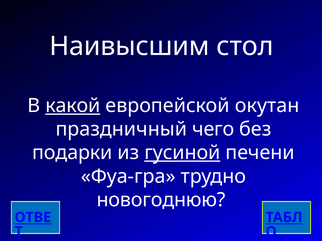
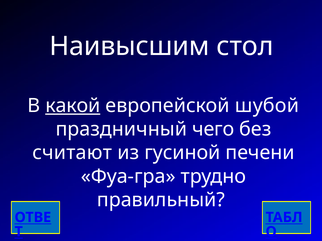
окутан: окутан -> шубой (267, 106)
подарки: подарки -> считают (72, 153)
гусиной underline: present -> none (182, 153)
новогоднюю: новогоднюю -> правильный (161, 200)
